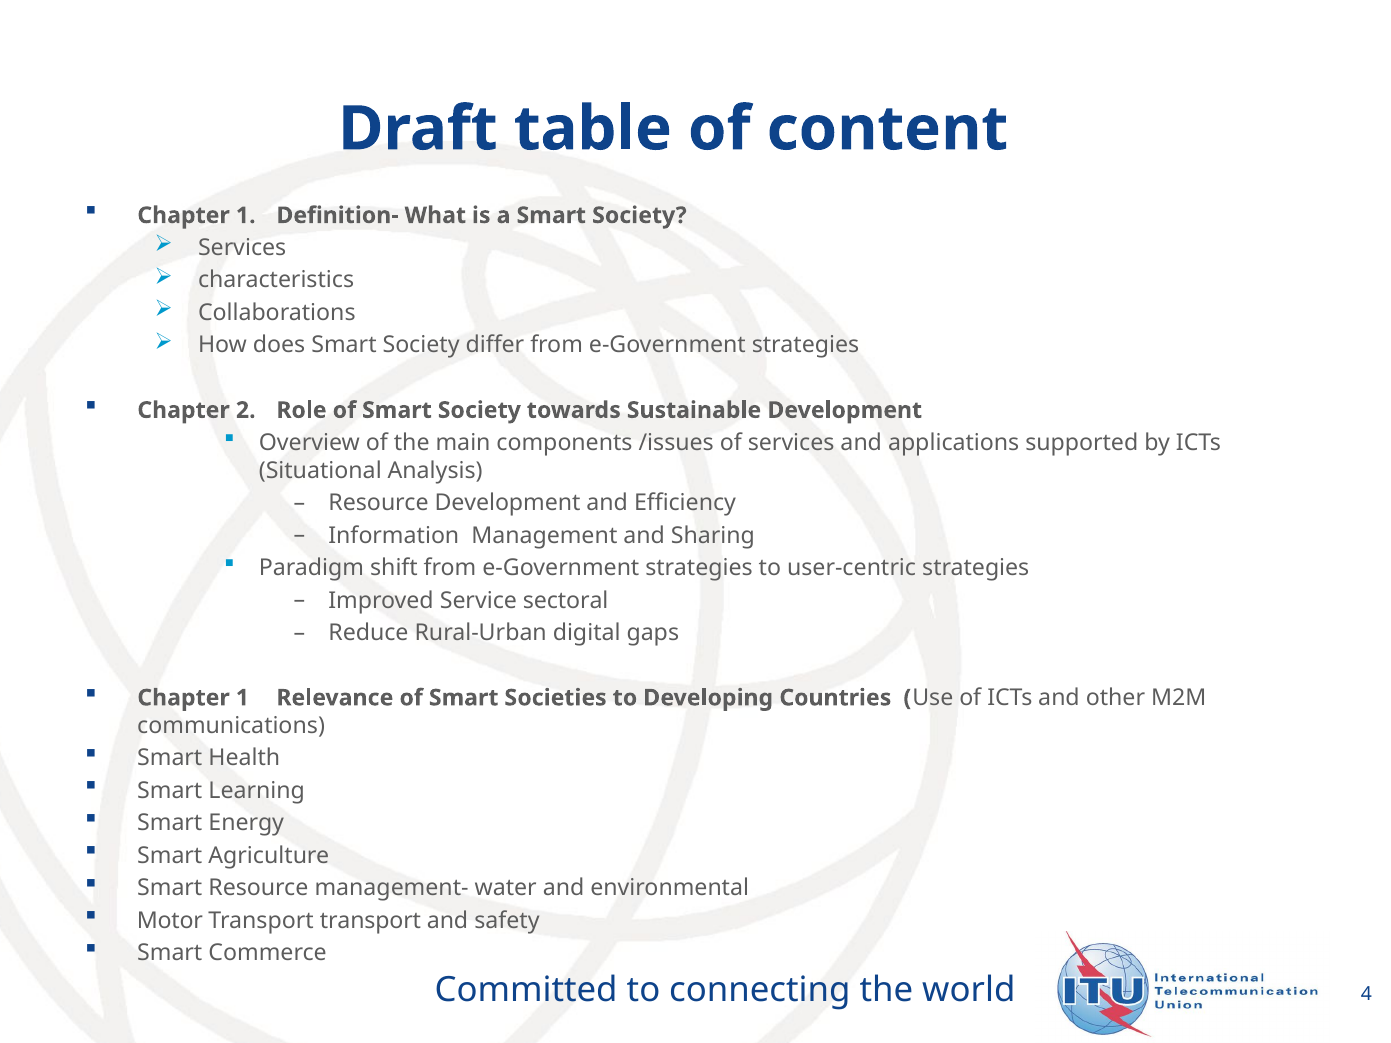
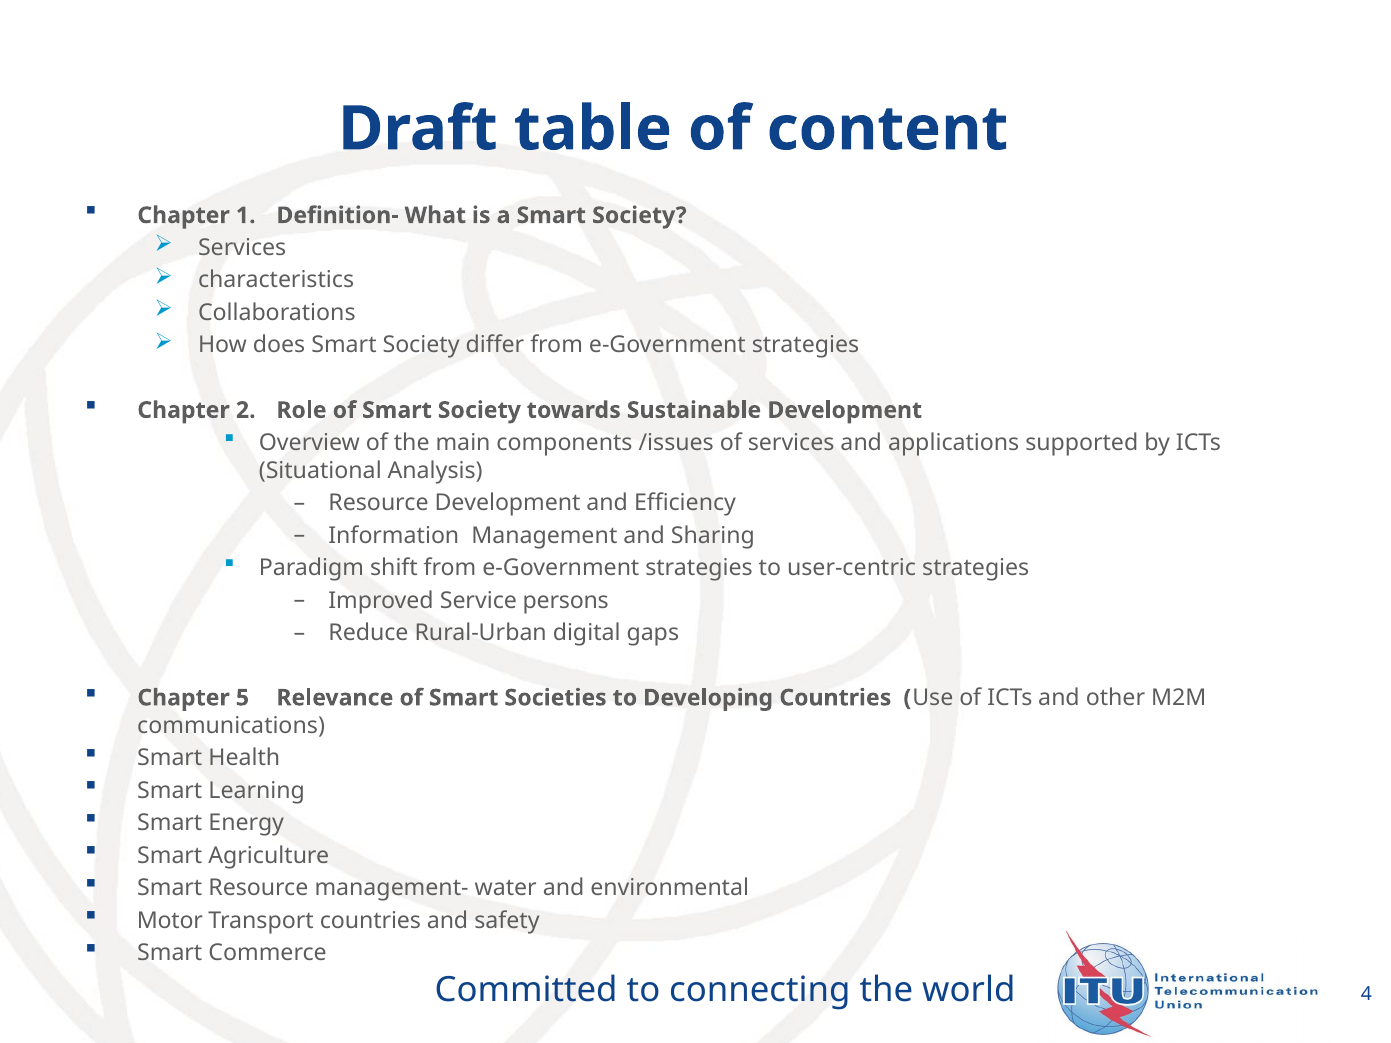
sectoral: sectoral -> persons (566, 601)
1: 1 -> 5 (242, 698)
Transport transport: transport -> countries (370, 921)
